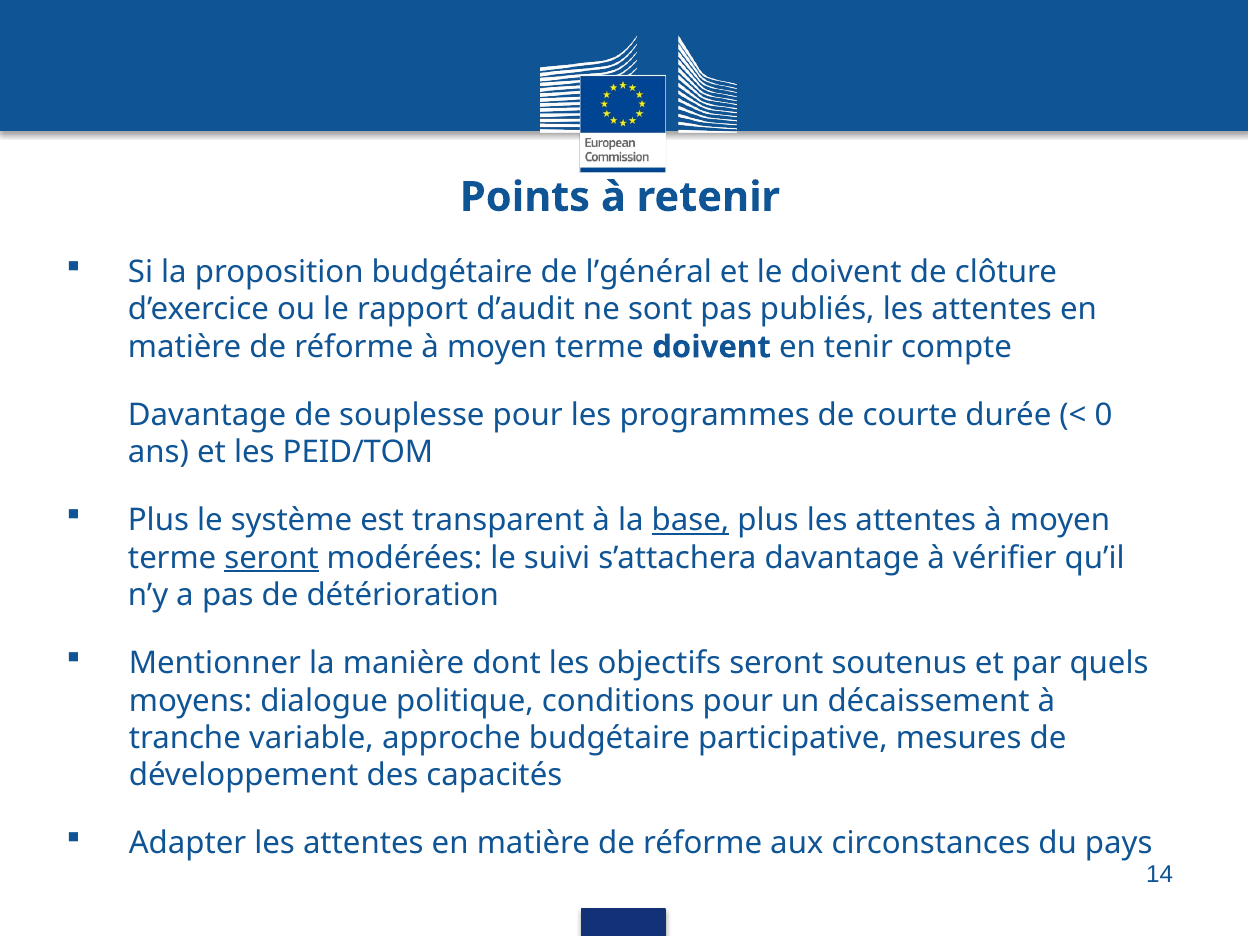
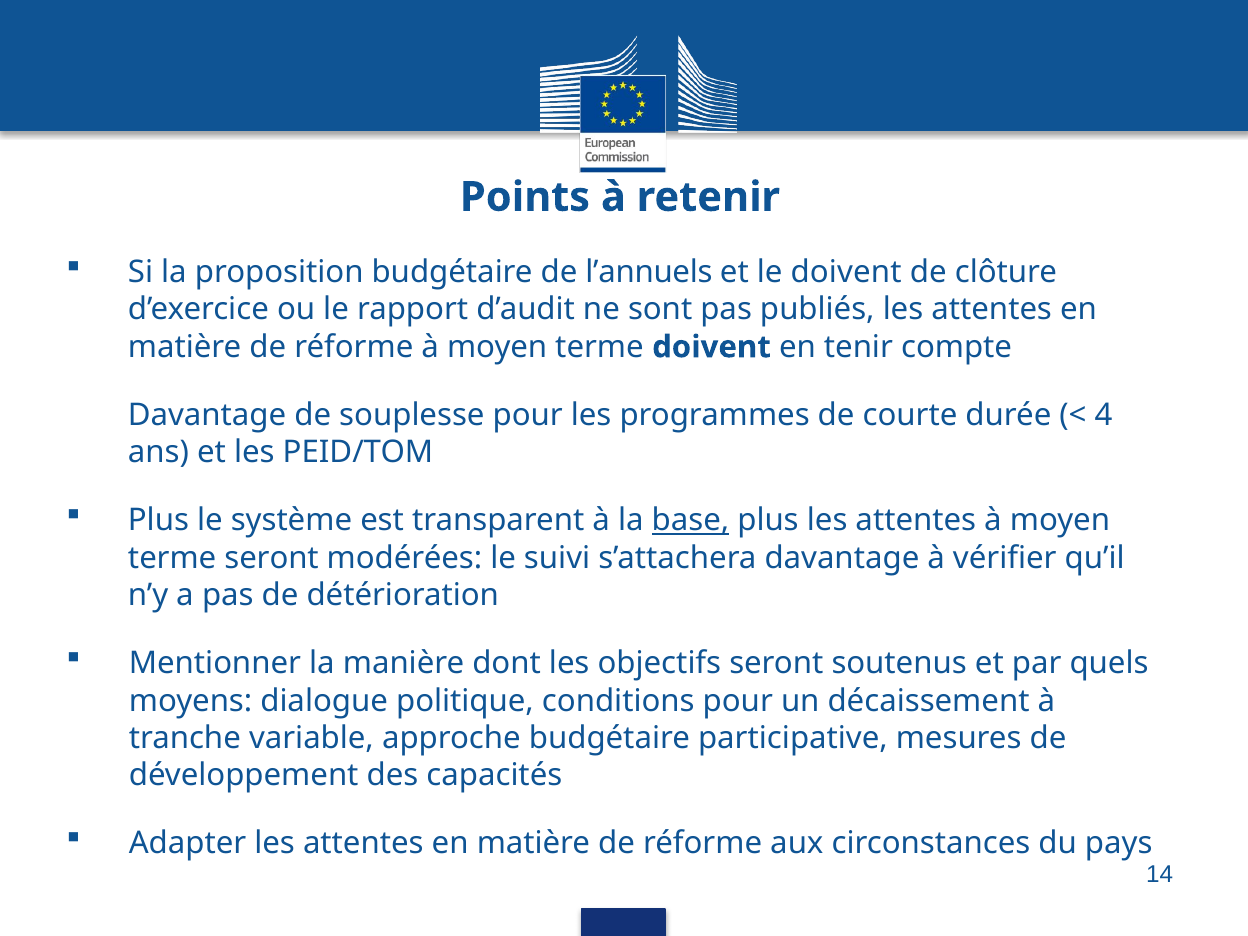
l’général: l’général -> l’annuels (649, 272)
0: 0 -> 4 (1104, 415)
seront underline: present -> none (272, 558)
